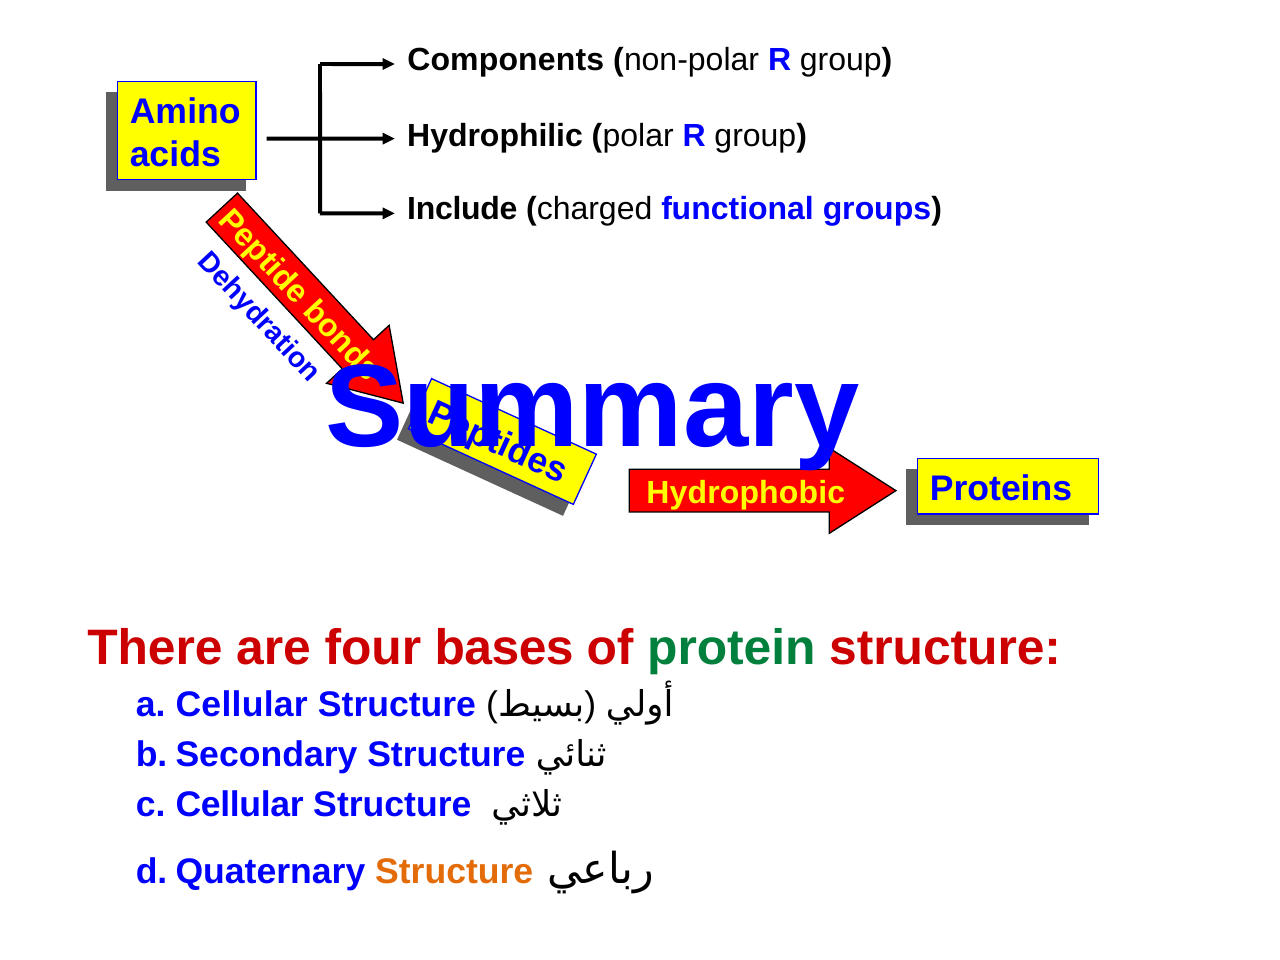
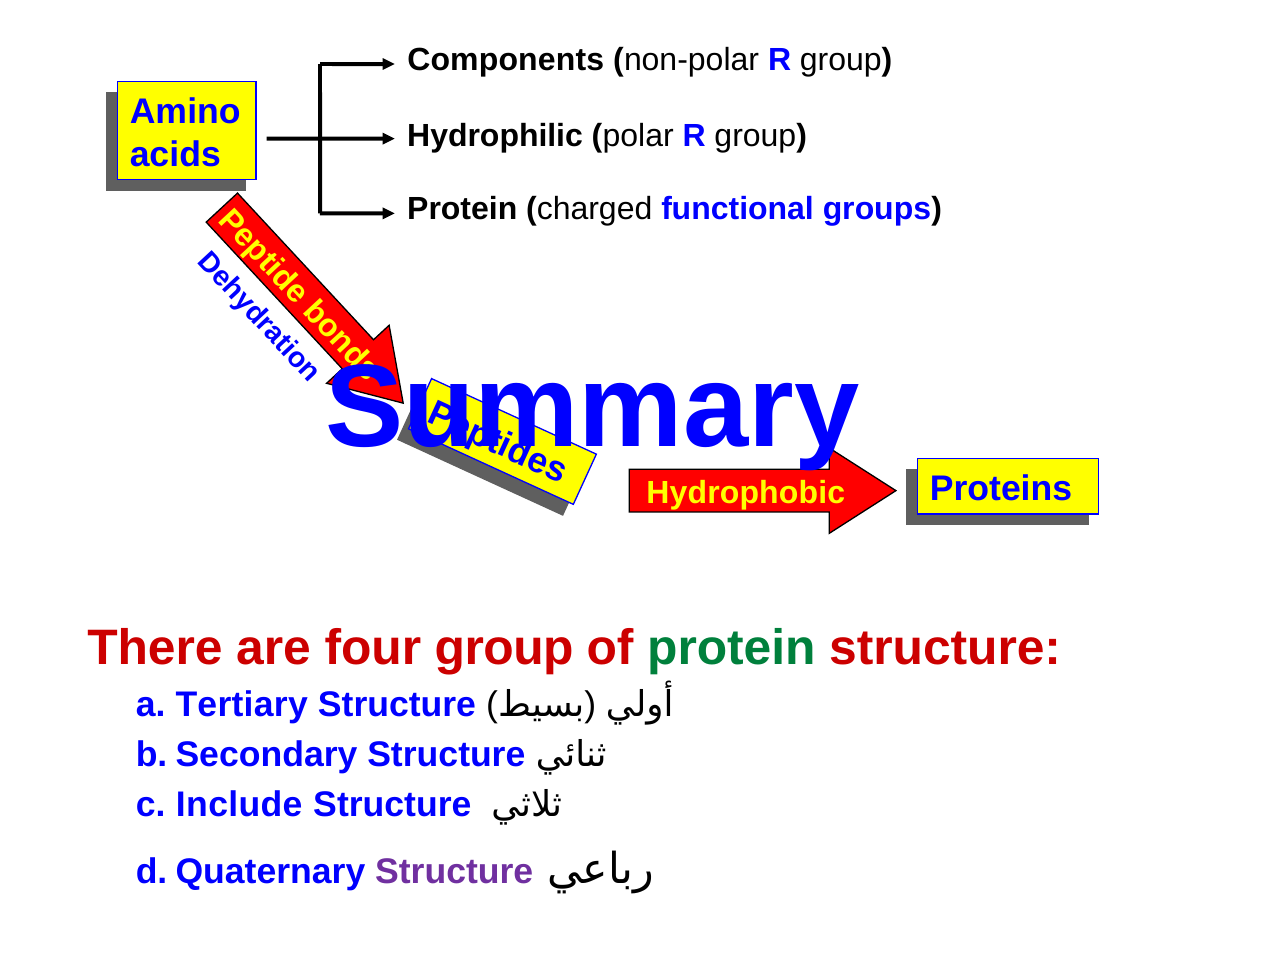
Include: Include -> Protein (462, 209)
four bases: bases -> group (504, 648)
Cellular: Cellular -> Tertiary (242, 705)
Cellular: Cellular -> Include (239, 805)
Structure colour: orange -> purple (454, 871)
